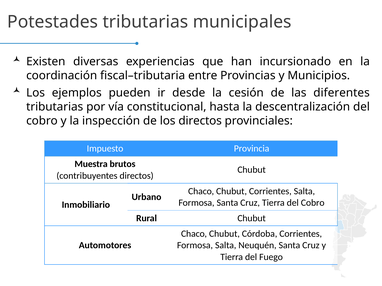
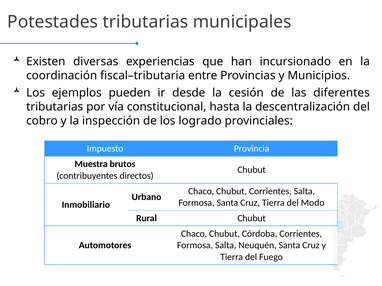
los directos: directos -> logrado (200, 121)
Tierra del Cobro: Cobro -> Modo (313, 203)
